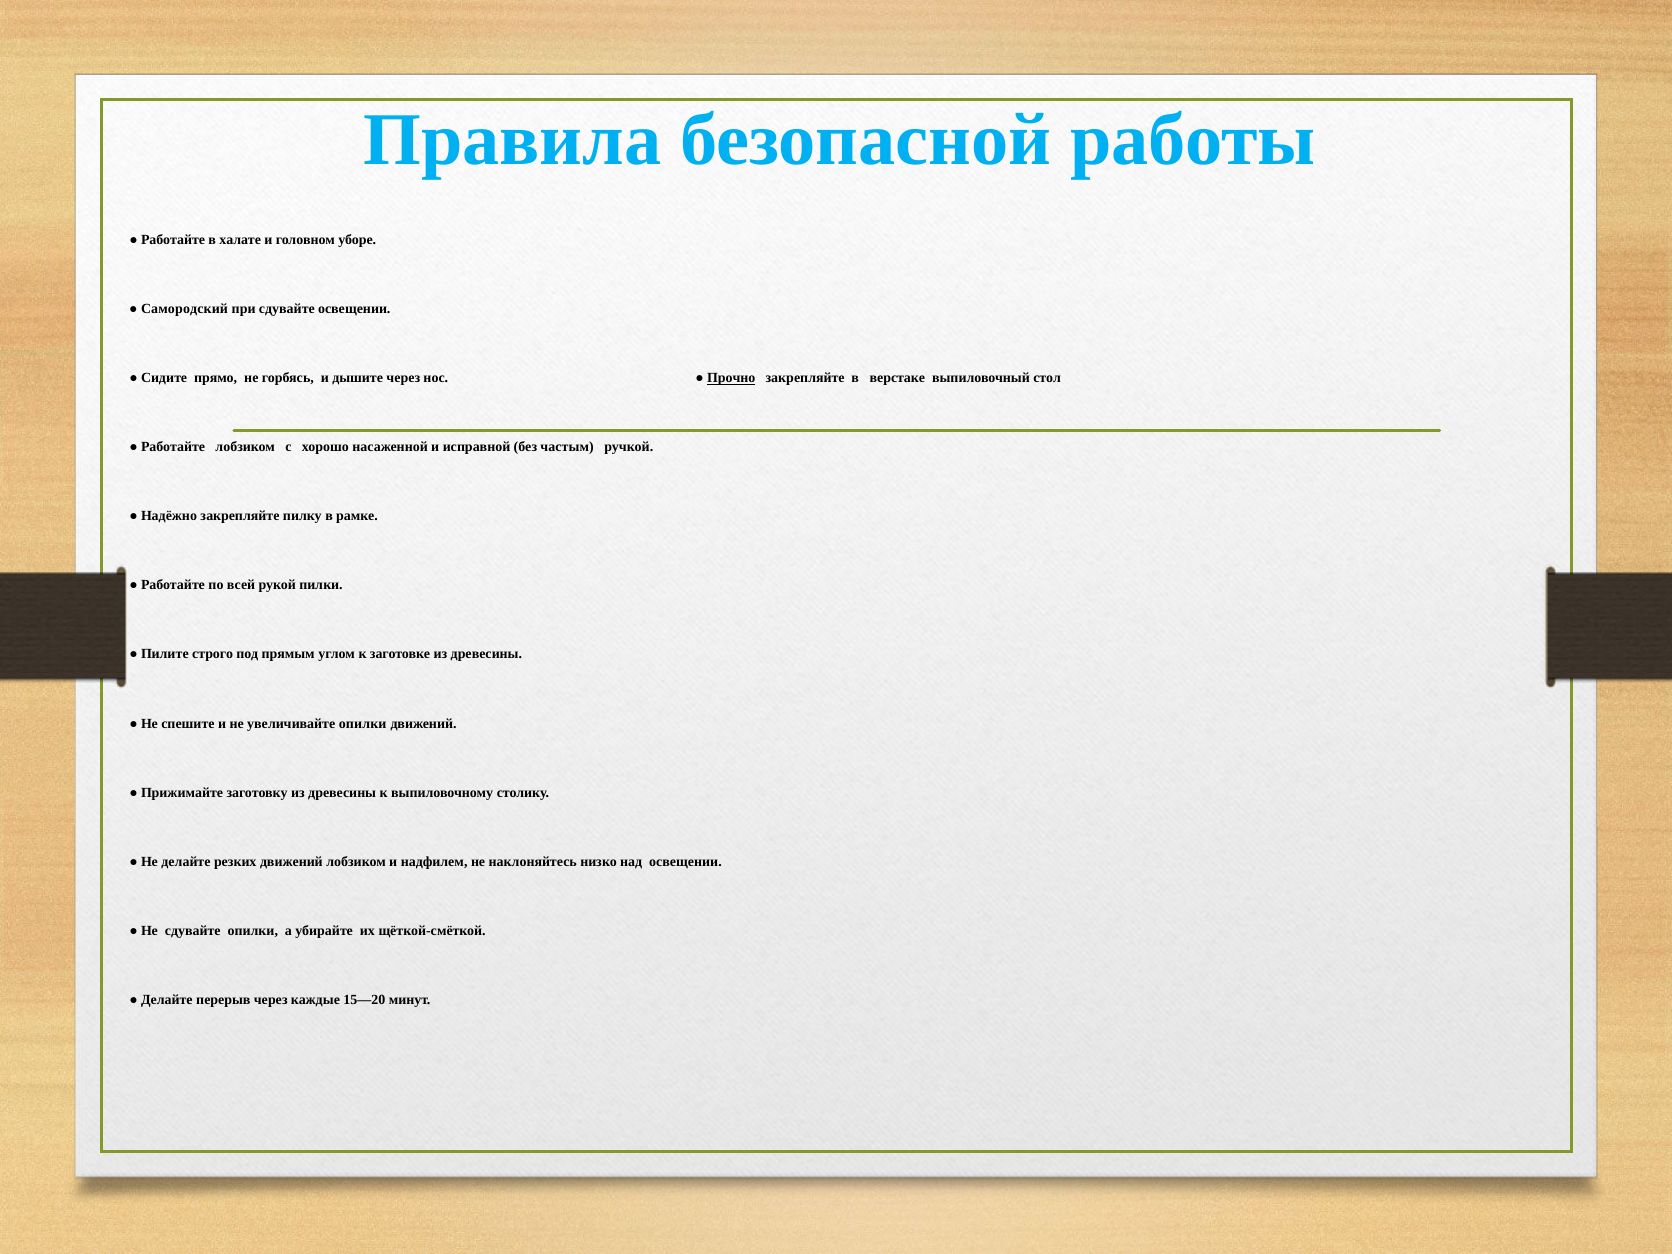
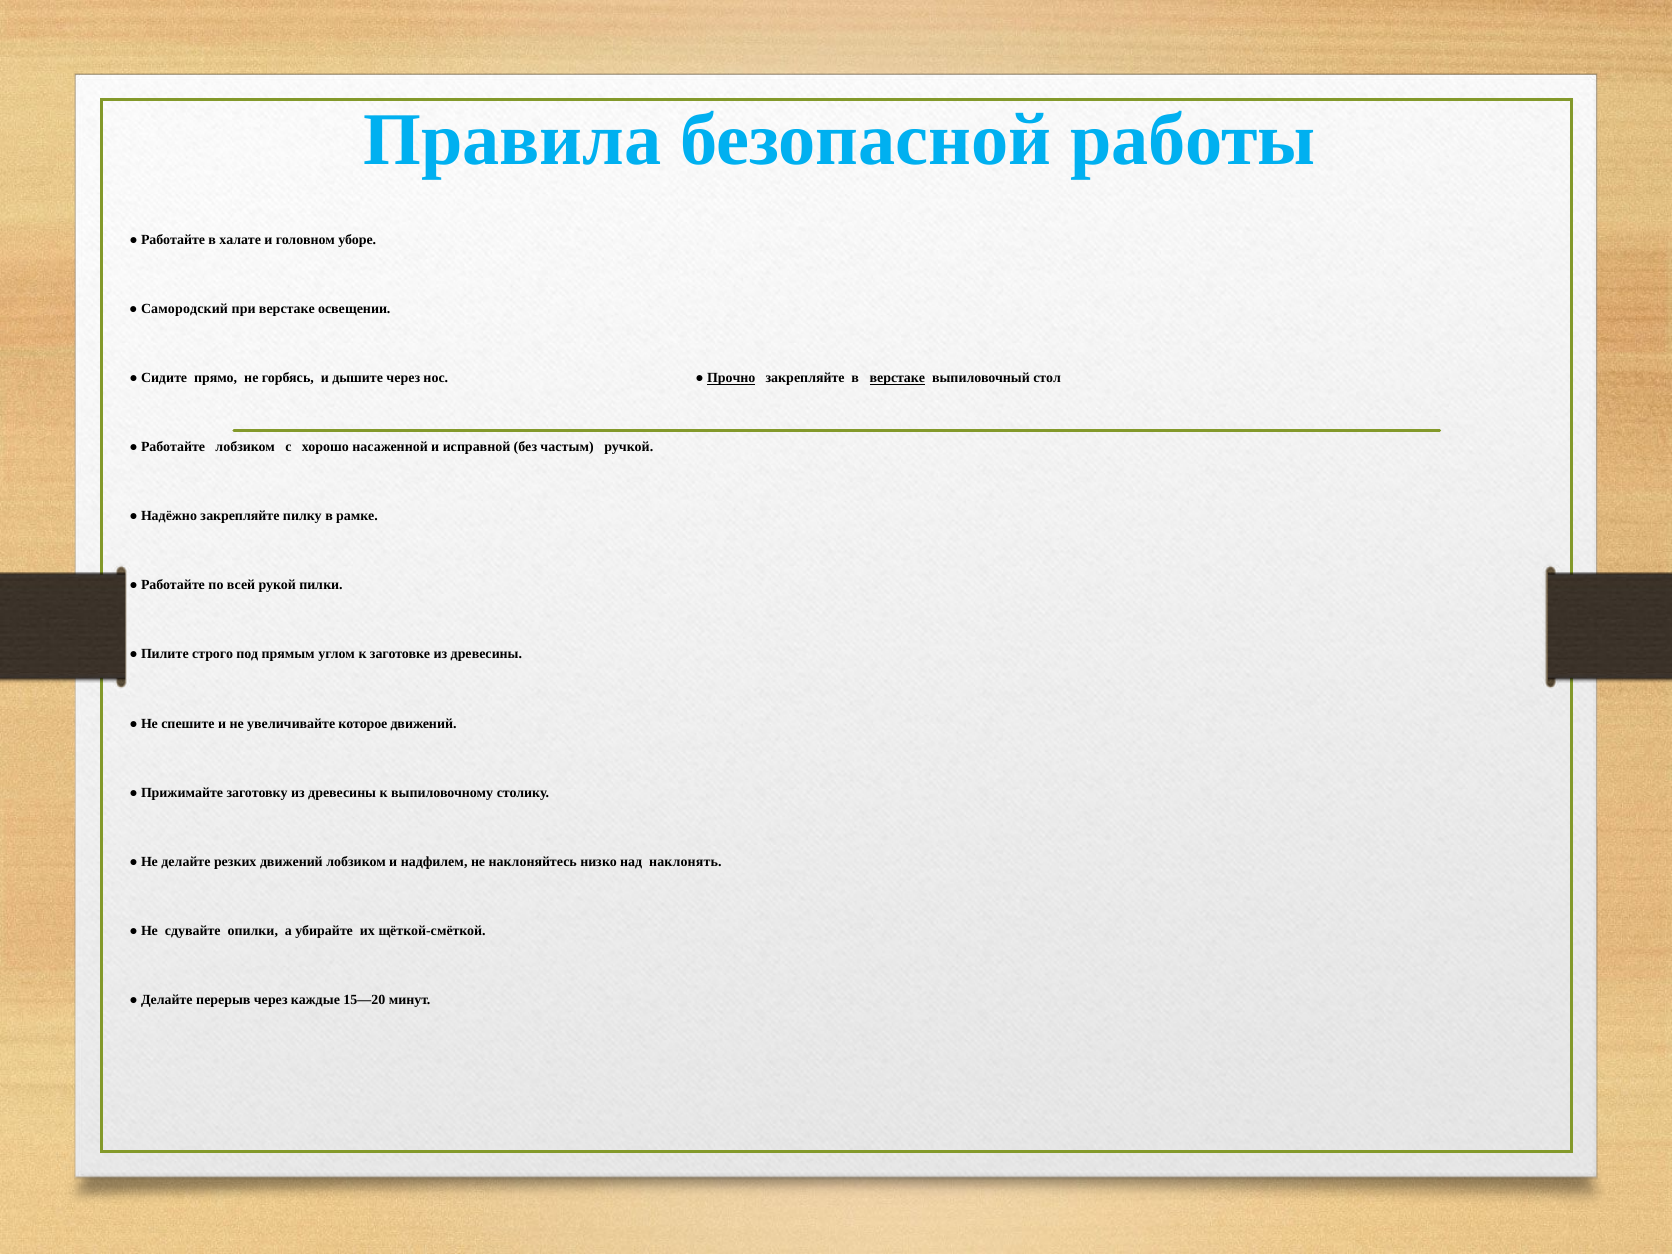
при сдувайте: сдувайте -> верстаке (287, 309)
верстаке underline: none -> present (897, 378)
увеличивайте опилки: опилки -> которое (363, 723)
над освещении: освещении -> наклонять (685, 862)
